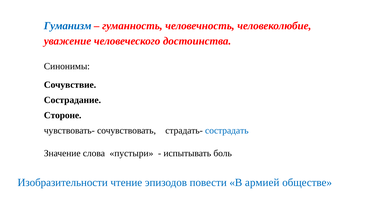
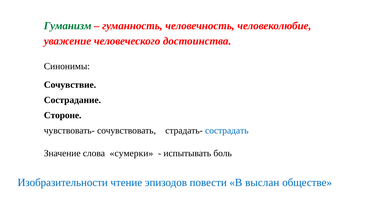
Гуманизм colour: blue -> green (68, 26)
пустыри: пустыри -> сумерки (131, 154)
армией: армией -> выслан (262, 183)
